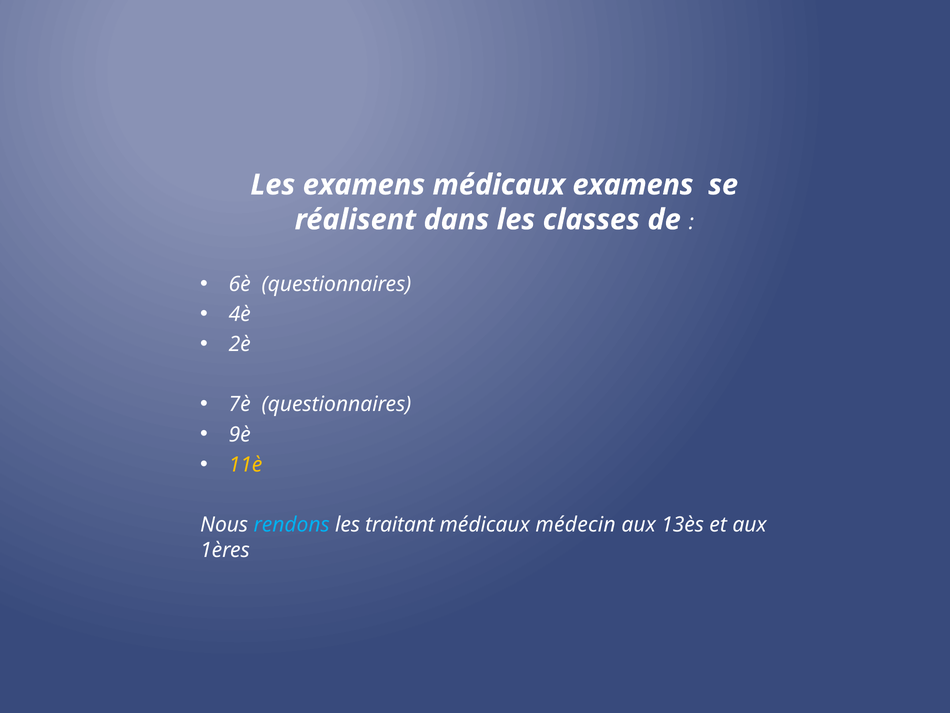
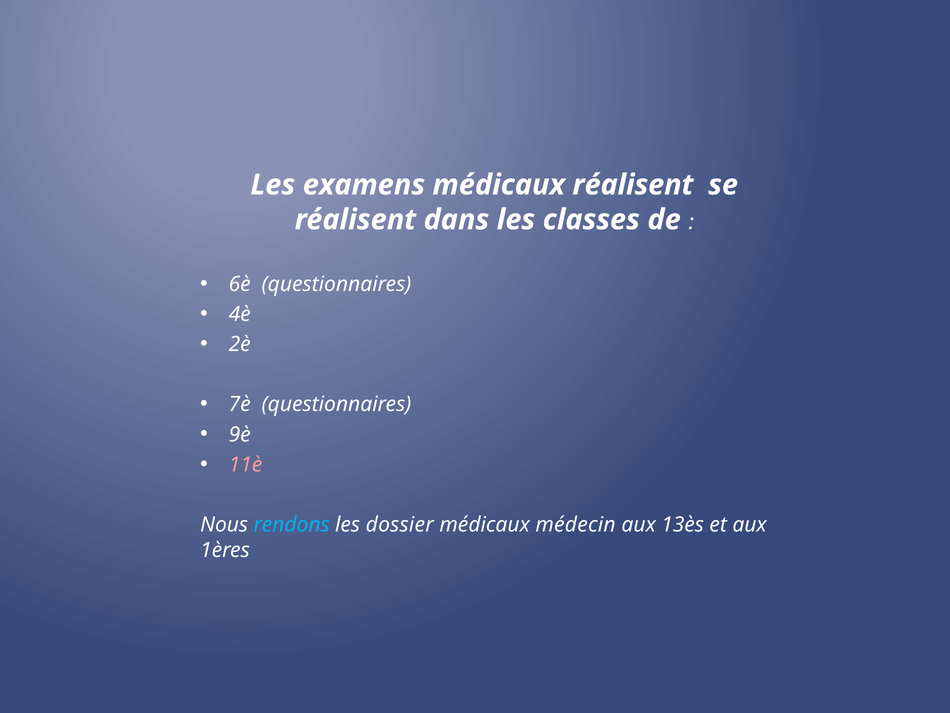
médicaux examens: examens -> réalisent (633, 185)
11è colour: yellow -> pink (246, 464)
traitant: traitant -> dossier (400, 524)
